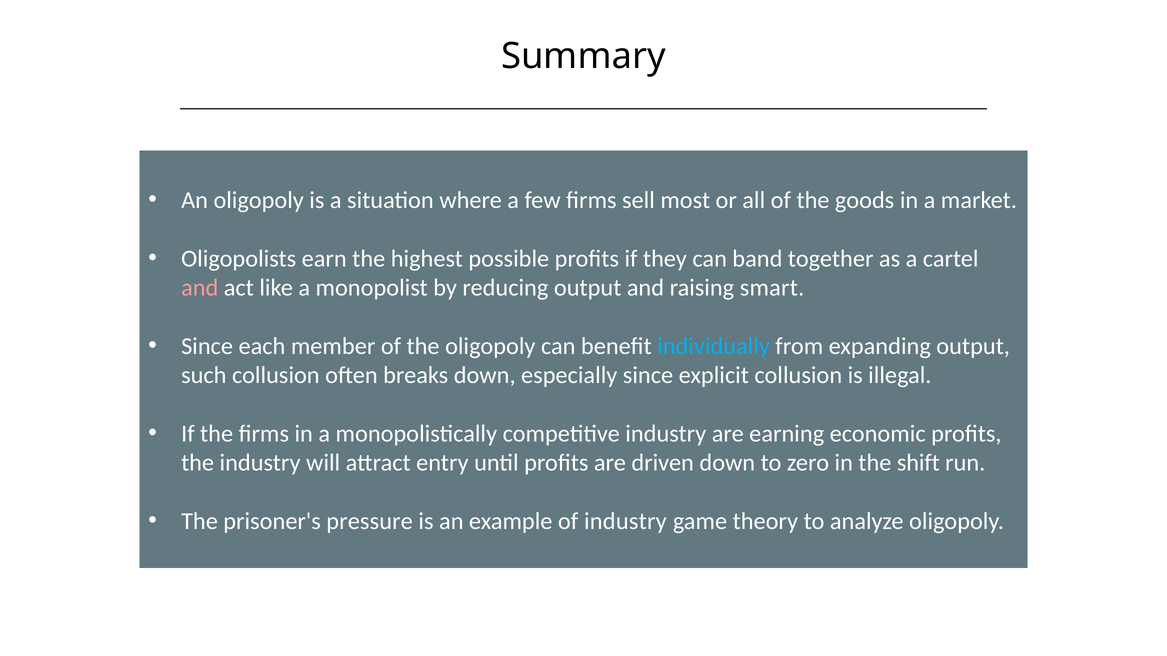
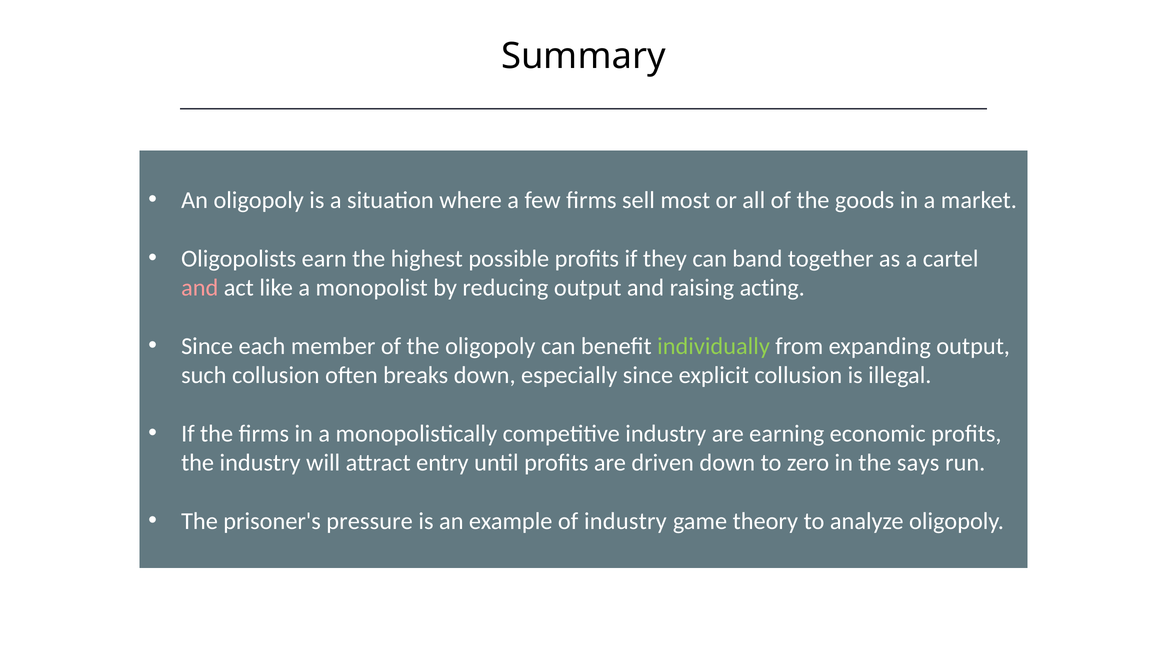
smart: smart -> acting (772, 288)
individually colour: light blue -> light green (714, 346)
shift: shift -> says (918, 463)
